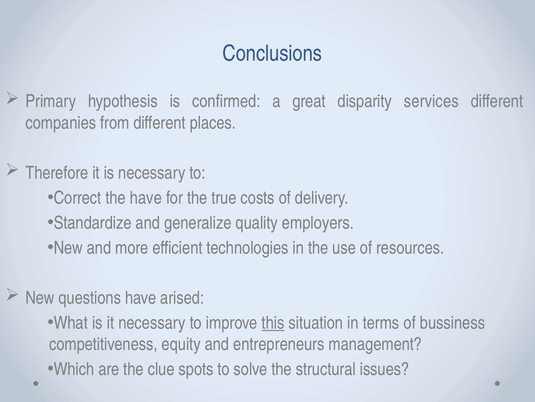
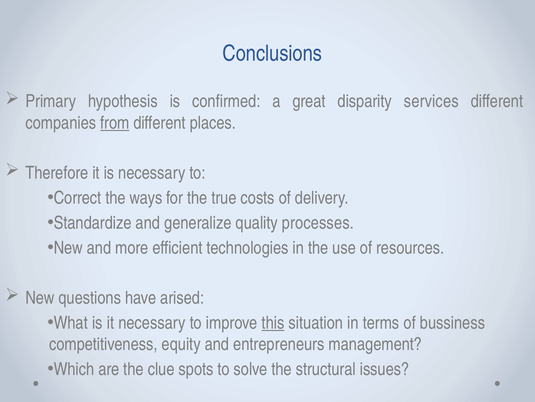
from underline: none -> present (115, 123)
the have: have -> ways (146, 197)
employers: employers -> processes (318, 222)
